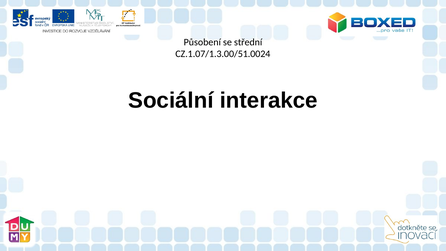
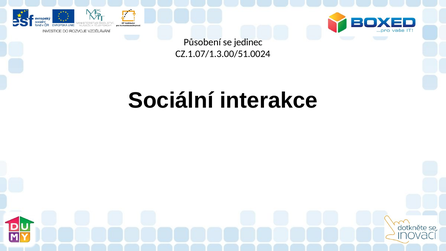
střední: střední -> jedinec (248, 42)
